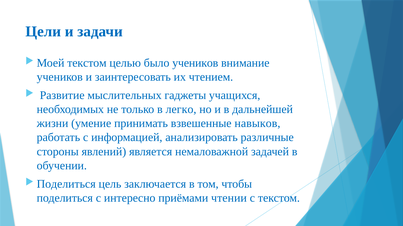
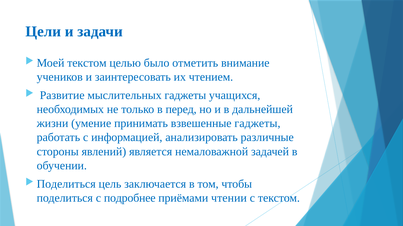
было учеников: учеников -> отметить (195, 63)
легко: легко -> перед (181, 110)
взвешенные навыков: навыков -> гаджеты (257, 124)
интересно: интересно -> подробнее (130, 198)
